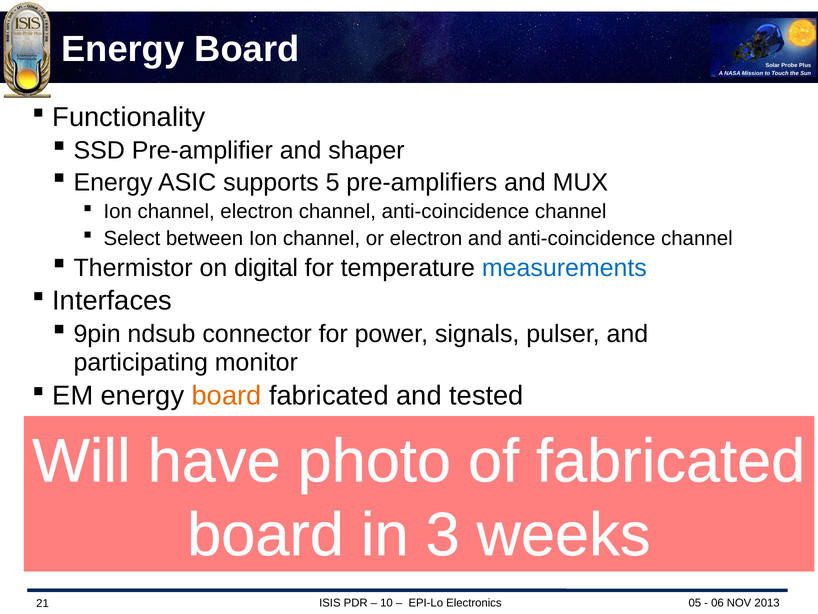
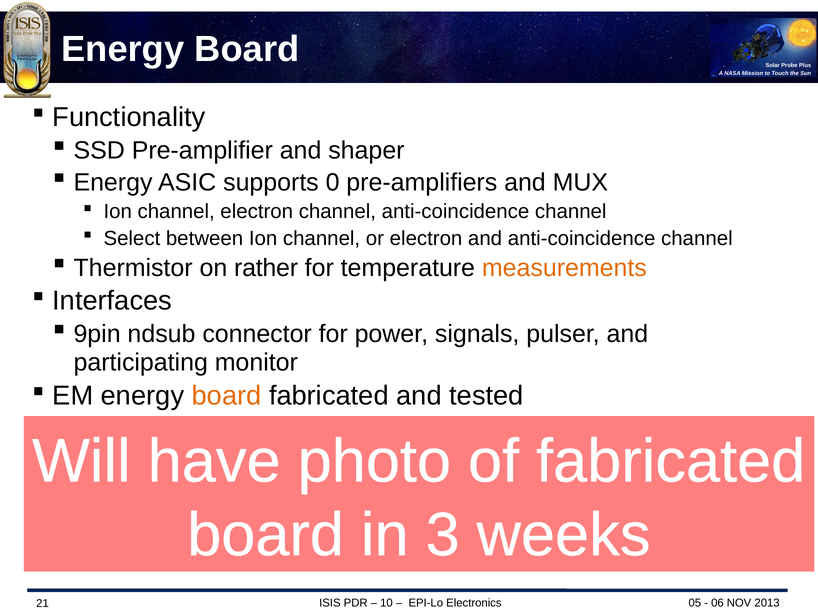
5: 5 -> 0 (333, 182)
digital: digital -> rather (266, 268)
measurements colour: blue -> orange (564, 268)
